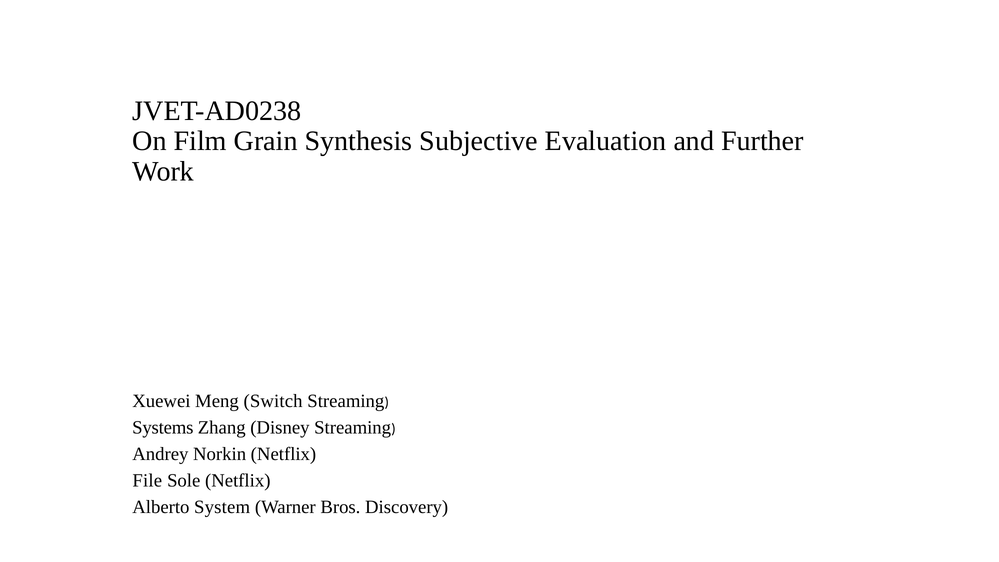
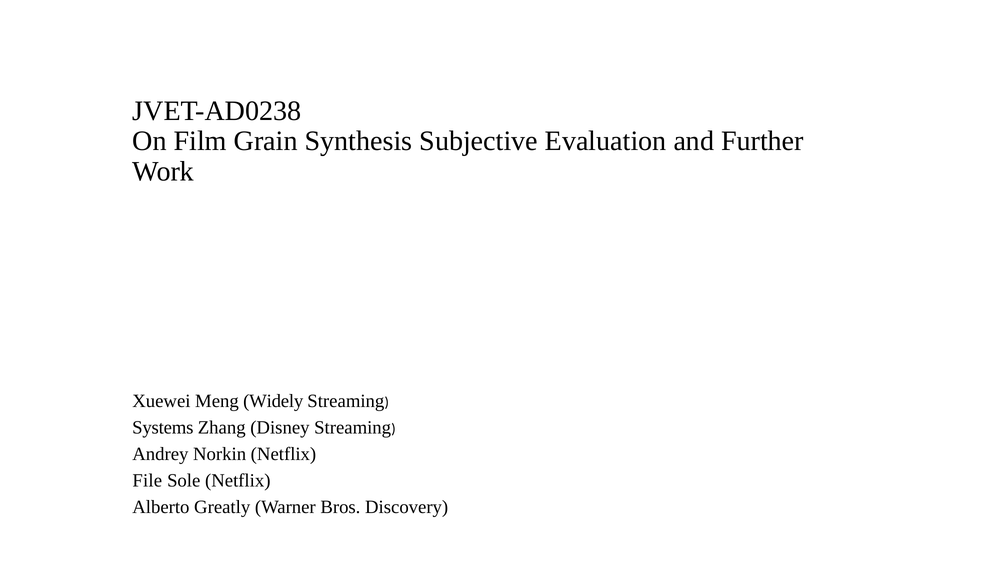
Switch: Switch -> Widely (273, 401)
System: System -> Greatly (222, 507)
